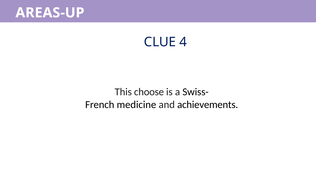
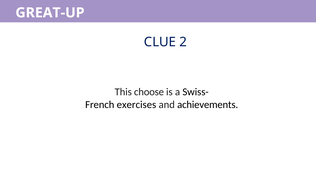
AREAS-UP: AREAS-UP -> GREAT-UP (50, 13)
4: 4 -> 2 (183, 42)
medicine: medicine -> exercises (136, 104)
